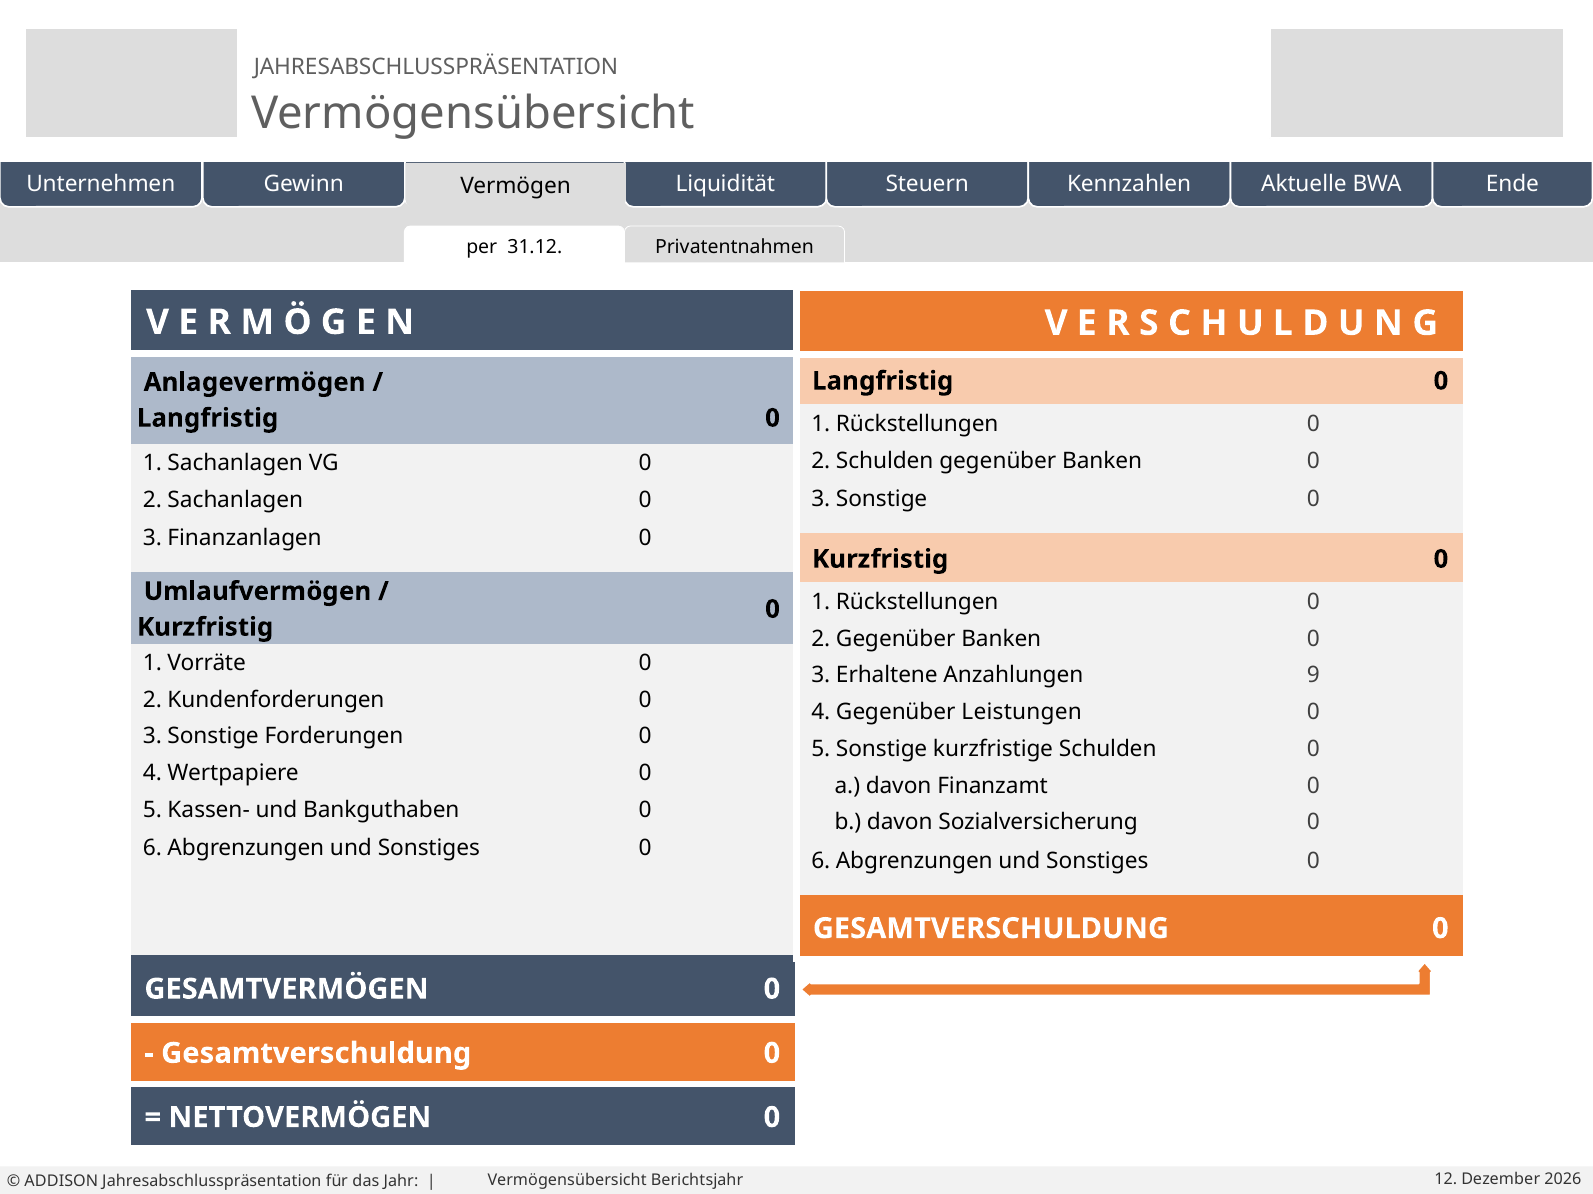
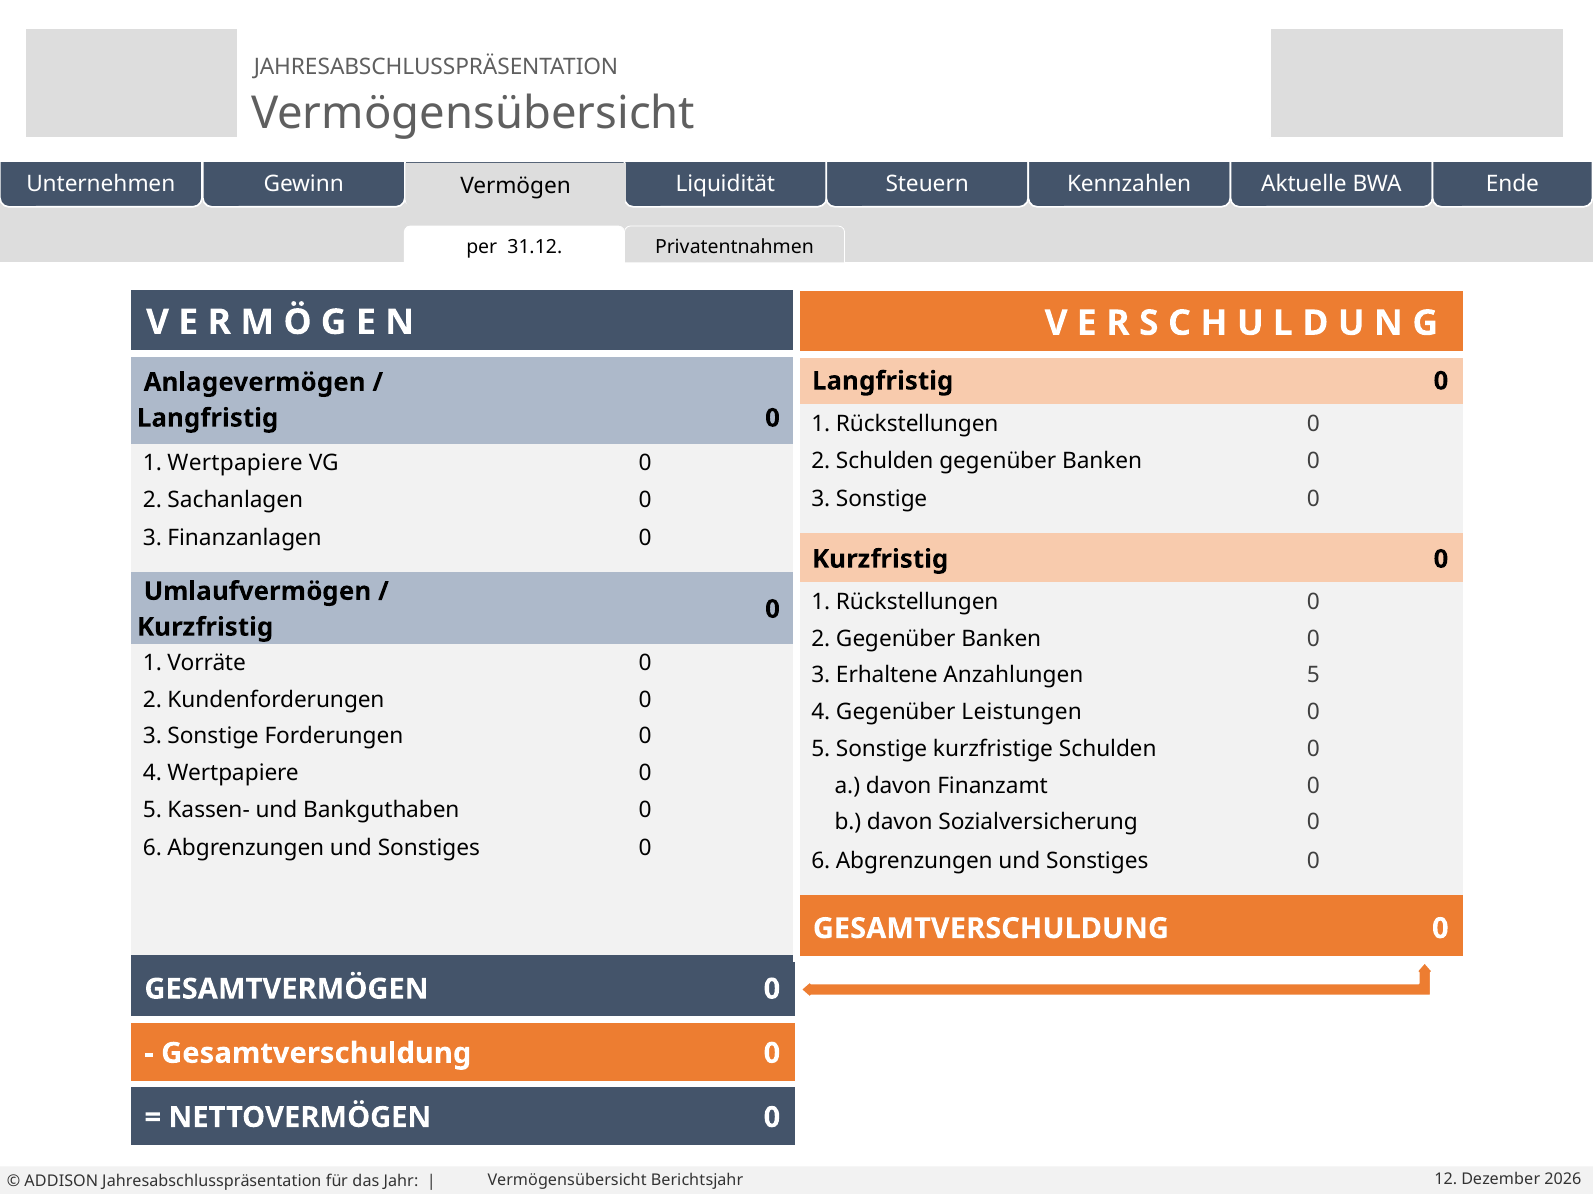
1 Sachanlagen: Sachanlagen -> Wertpapiere (235, 463)
Anzahlungen 9: 9 -> 5 (1313, 676)
